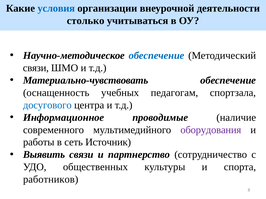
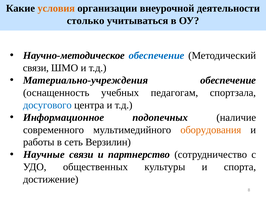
условия colour: blue -> orange (56, 8)
Материально-чувствовать: Материально-чувствовать -> Материально-учреждения (86, 80)
проводимые: проводимые -> подопечных (160, 118)
оборудования colour: purple -> orange (211, 130)
Источник: Источник -> Верзилин (108, 143)
Выявить: Выявить -> Научные (44, 155)
работников: работников -> достижение (51, 180)
